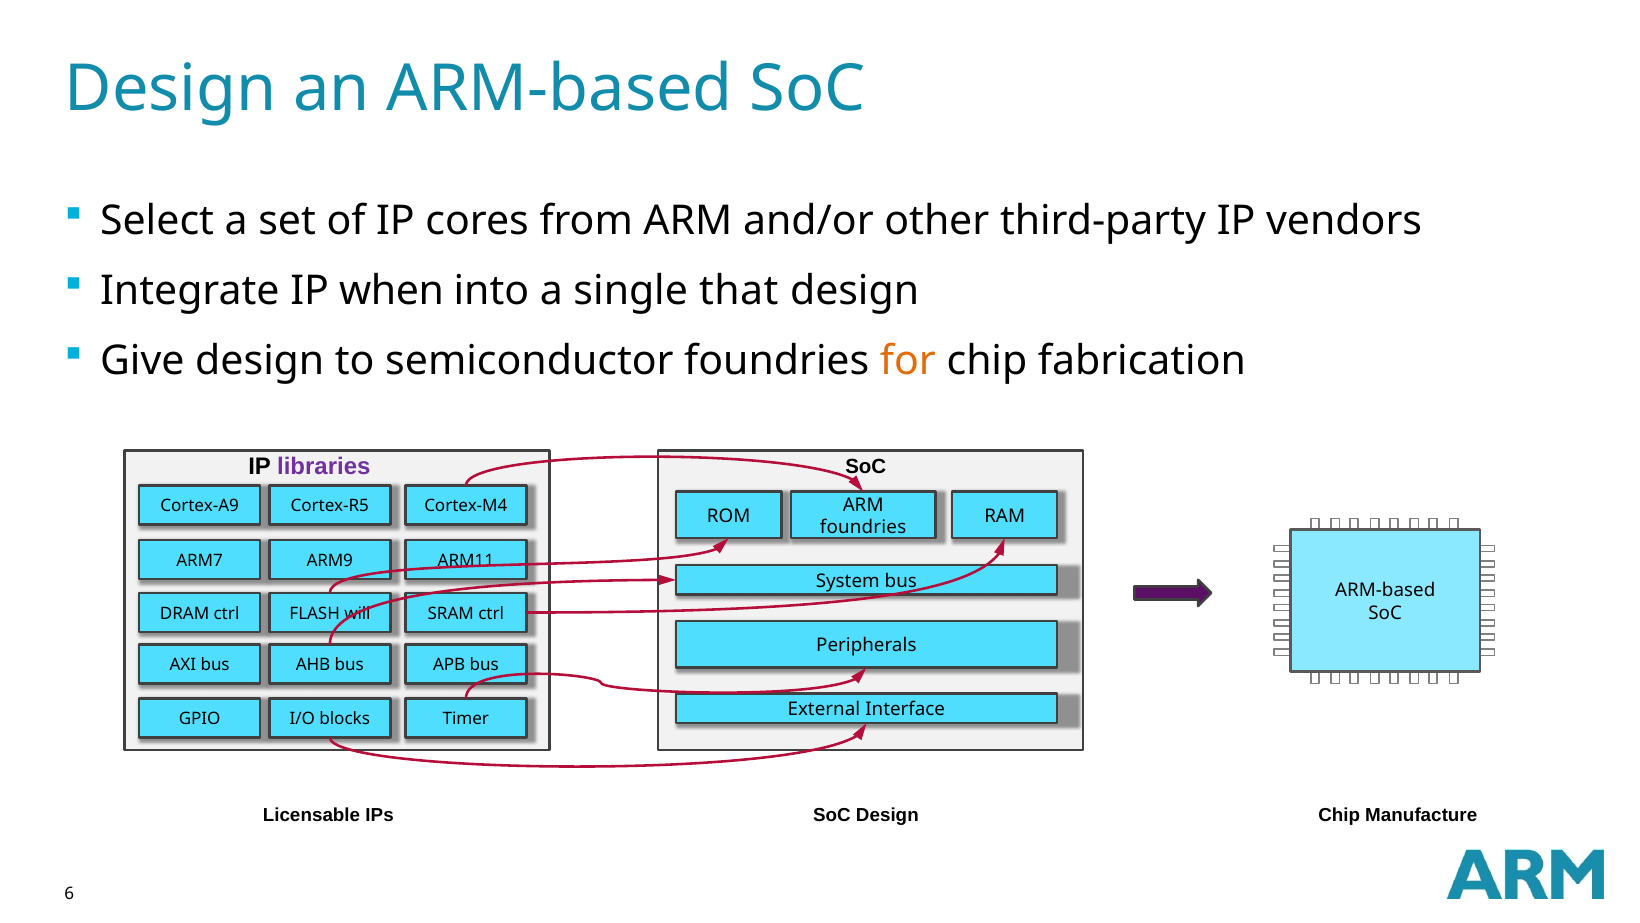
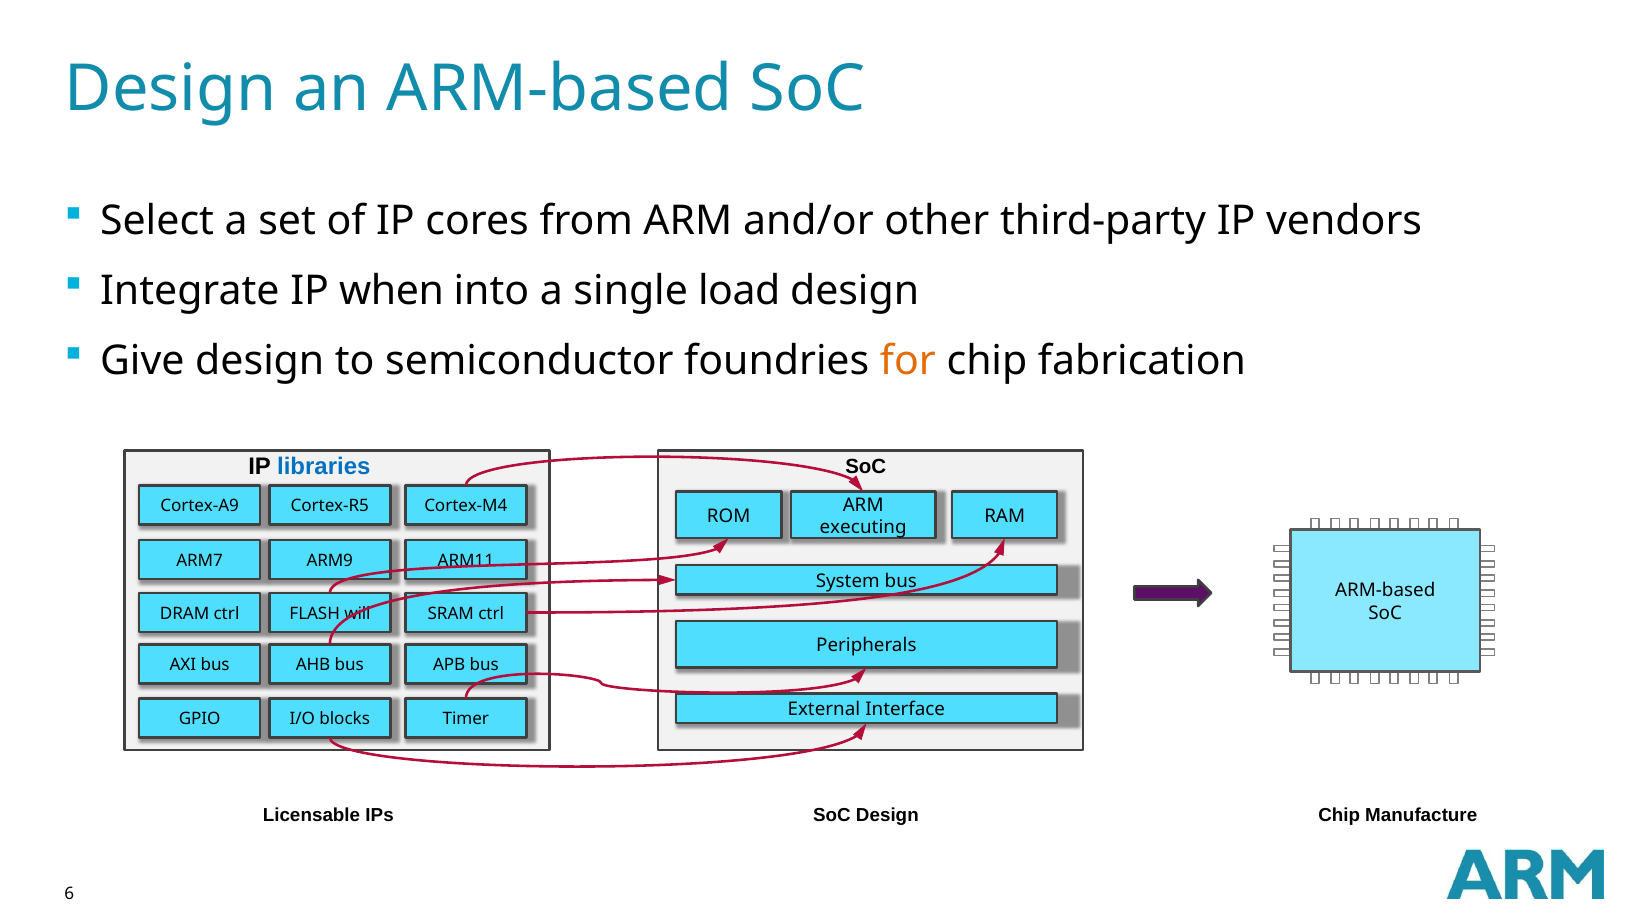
that: that -> load (739, 291)
libraries colour: purple -> blue (324, 467)
foundries: foundries -> executing (863, 527)
